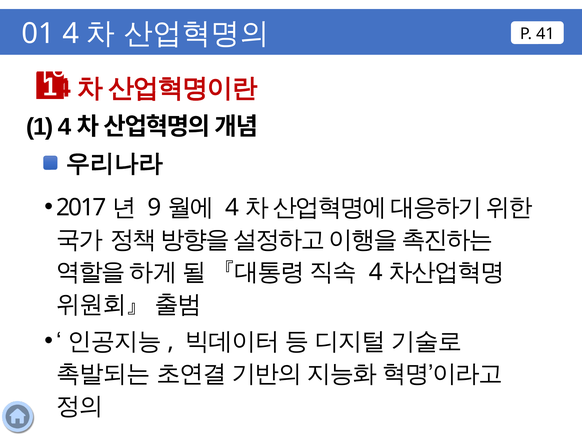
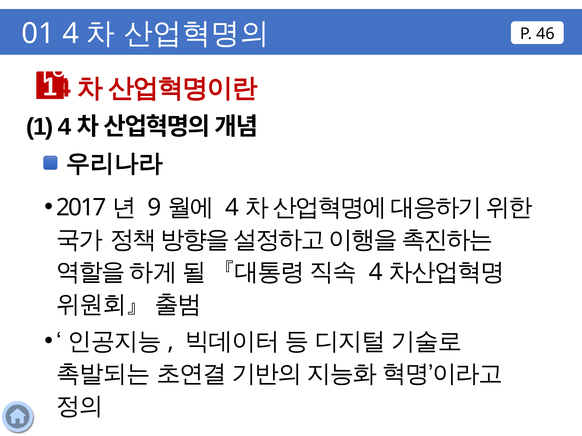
41: 41 -> 46 (545, 34)
